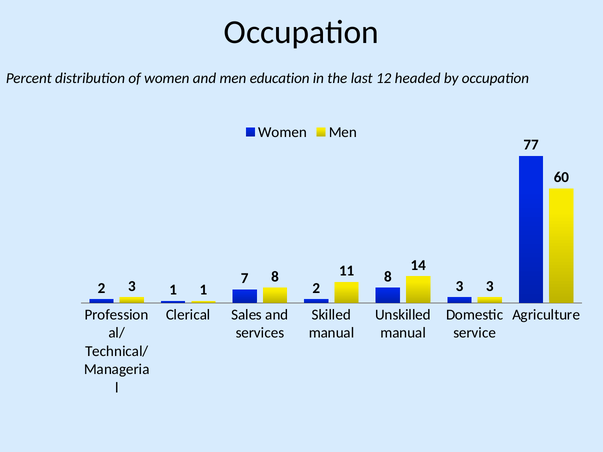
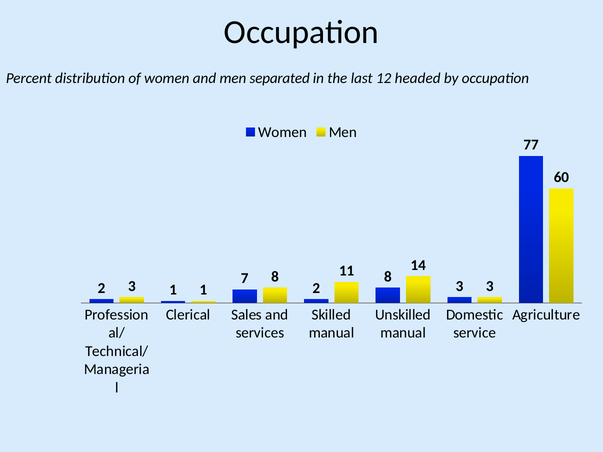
education: education -> separated (280, 78)
